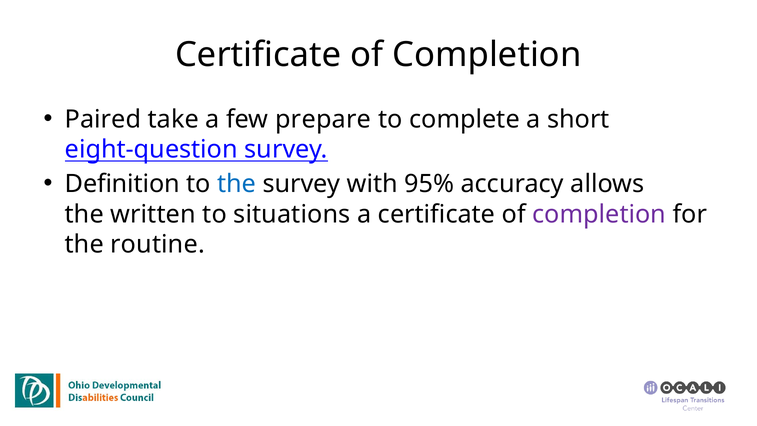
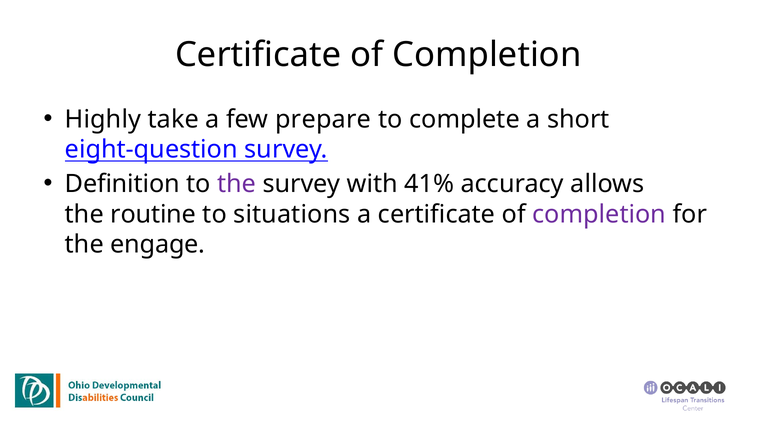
Paired: Paired -> Highly (103, 119)
the colour: blue -> purple (237, 184)
95%: 95% -> 41% (429, 184)
written: written -> routine (153, 214)
routine: routine -> engage (158, 244)
